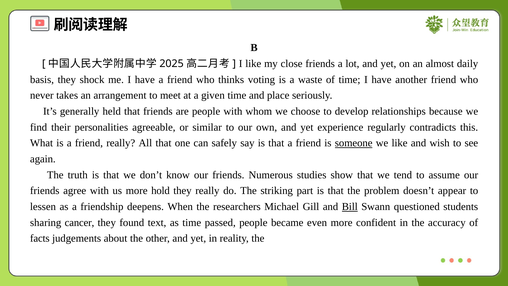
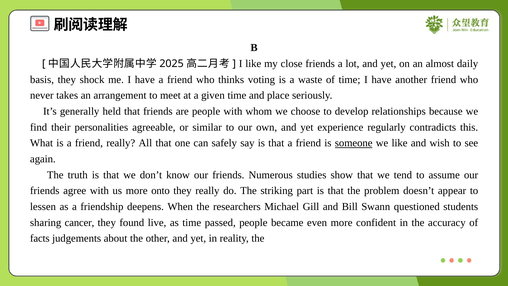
hold: hold -> onto (161, 191)
Bill underline: present -> none (350, 206)
text: text -> live (157, 222)
